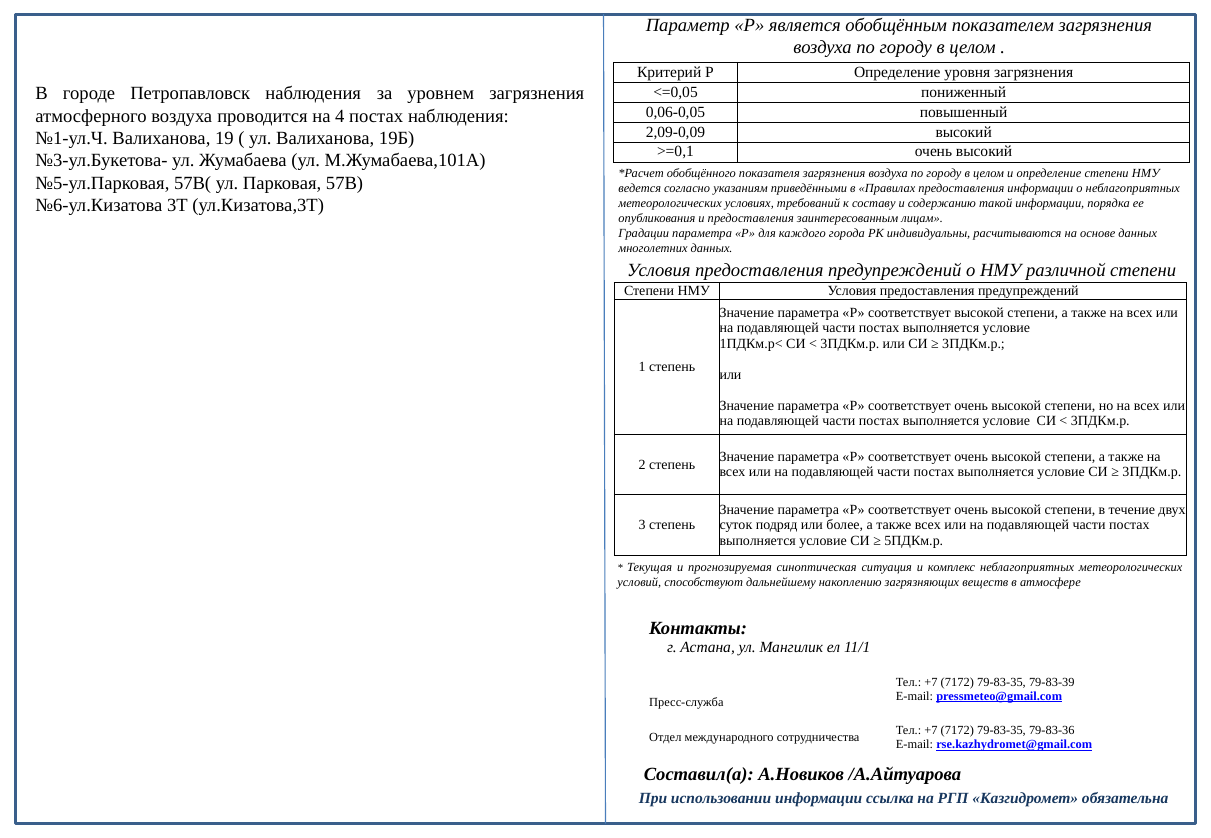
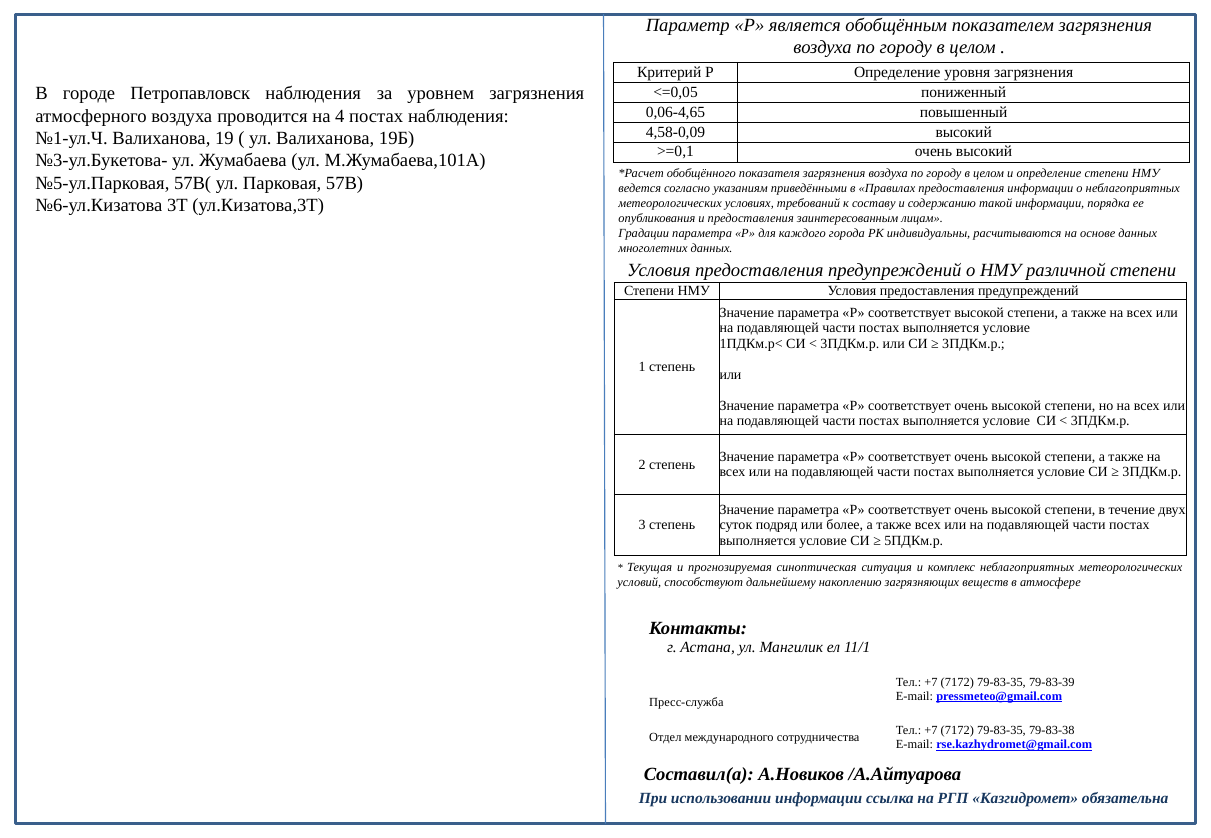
0,06-0,05: 0,06-0,05 -> 0,06-4,65 (675, 112)
2,09-0,09: 2,09-0,09 -> 4,58-0,09 (675, 132)
79-83-36: 79-83-36 -> 79-83-38 (1052, 731)
